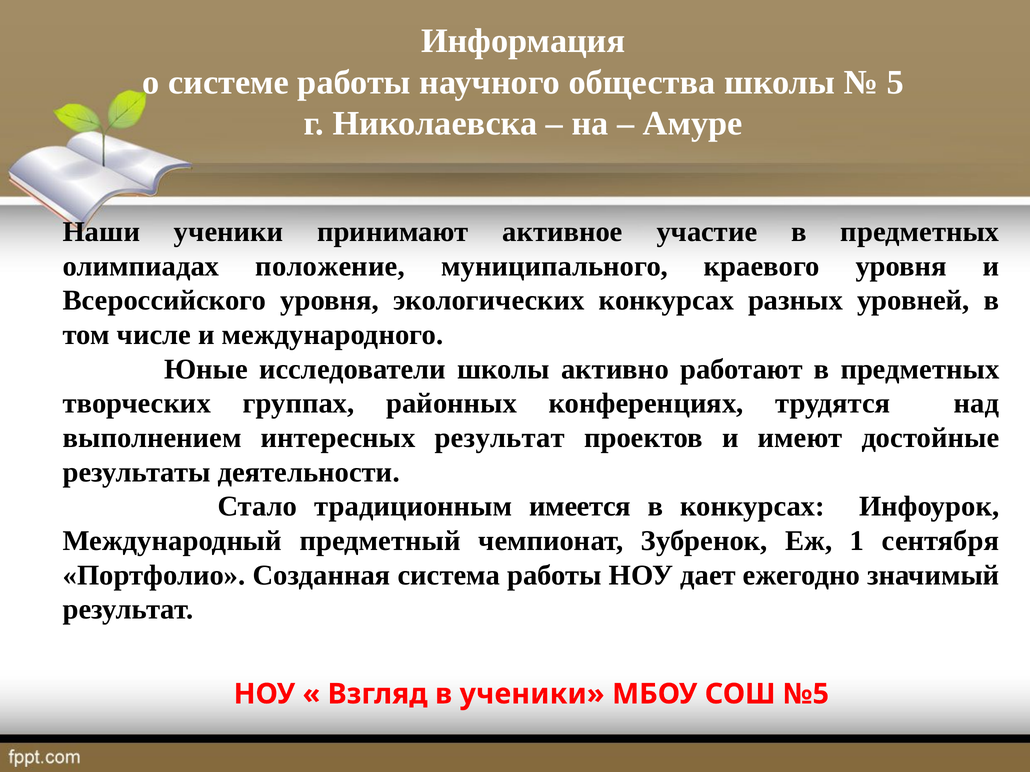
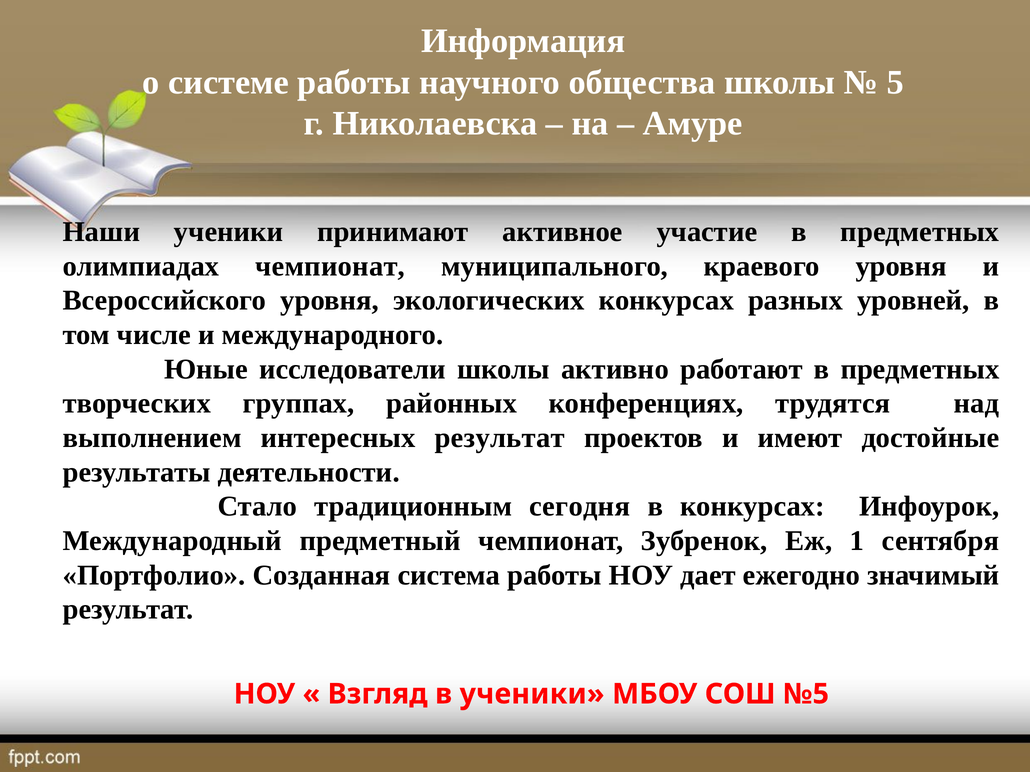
олимпиадах положение: положение -> чемпионат (330, 266)
имеется: имеется -> сегодня (580, 507)
